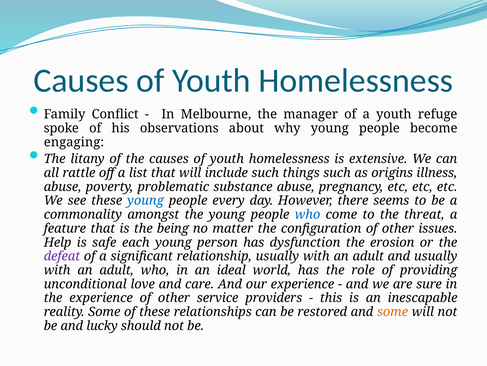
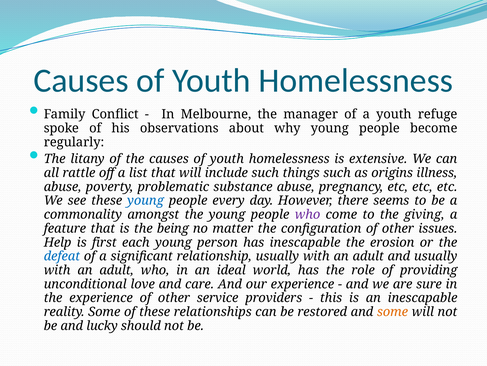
engaging: engaging -> regularly (74, 142)
who colour: blue -> purple (308, 214)
threat: threat -> giving (424, 214)
safe: safe -> first (104, 242)
has dysfunction: dysfunction -> inescapable (305, 242)
defeat colour: purple -> blue (62, 256)
